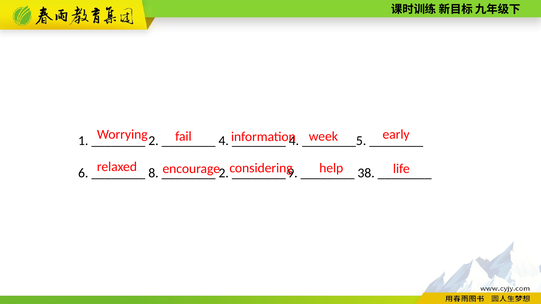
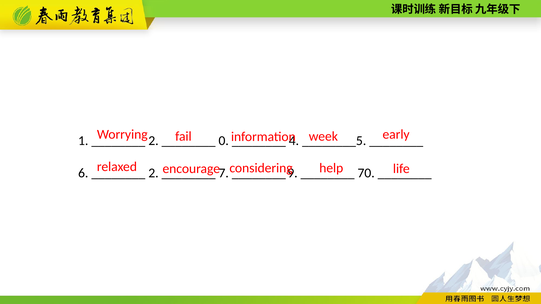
4: 4 -> 0 (224, 141)
8: 8 -> 2 (153, 173)
2: 2 -> 7 (224, 173)
38: 38 -> 70 (366, 173)
